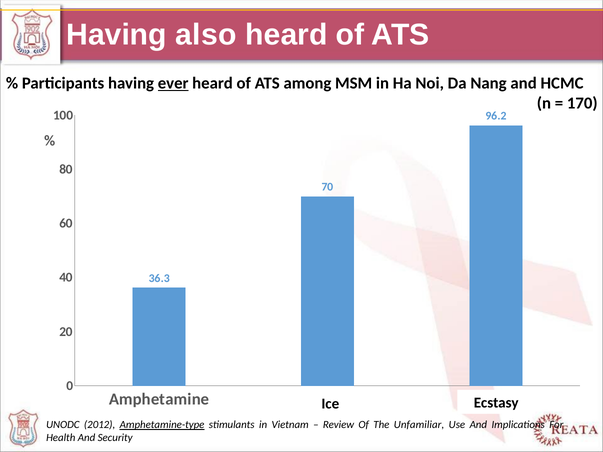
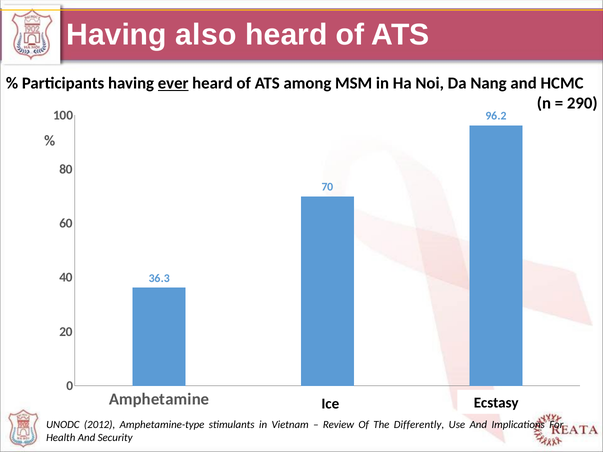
170: 170 -> 290 (582, 103)
Amphetamine-type underline: present -> none (162, 425)
Unfamiliar: Unfamiliar -> Differently (419, 425)
